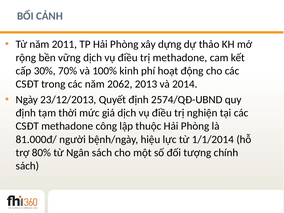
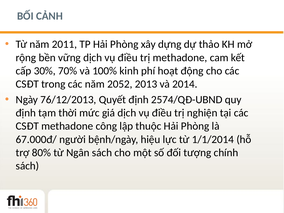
2062: 2062 -> 2052 (120, 84)
23/12/2013: 23/12/2013 -> 76/12/2013 (68, 100)
81.000đ/: 81.000đ/ -> 67.000đ/ (36, 139)
